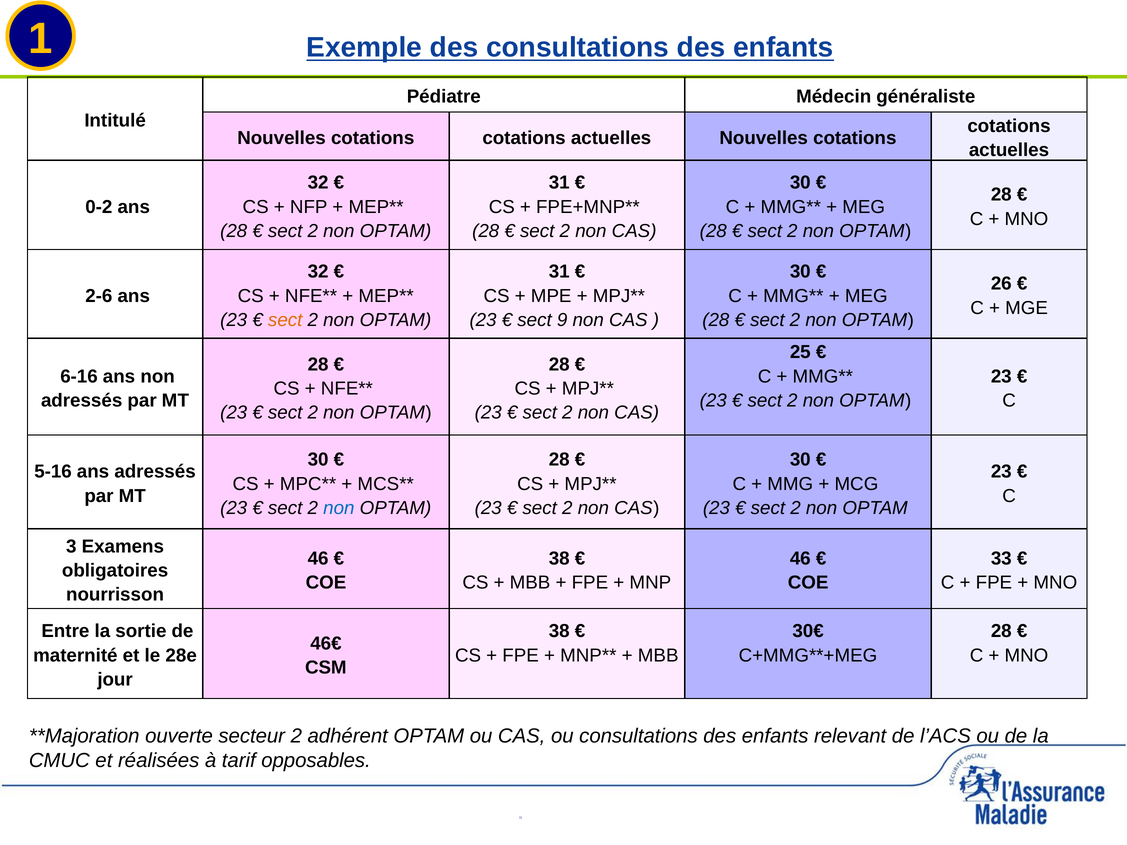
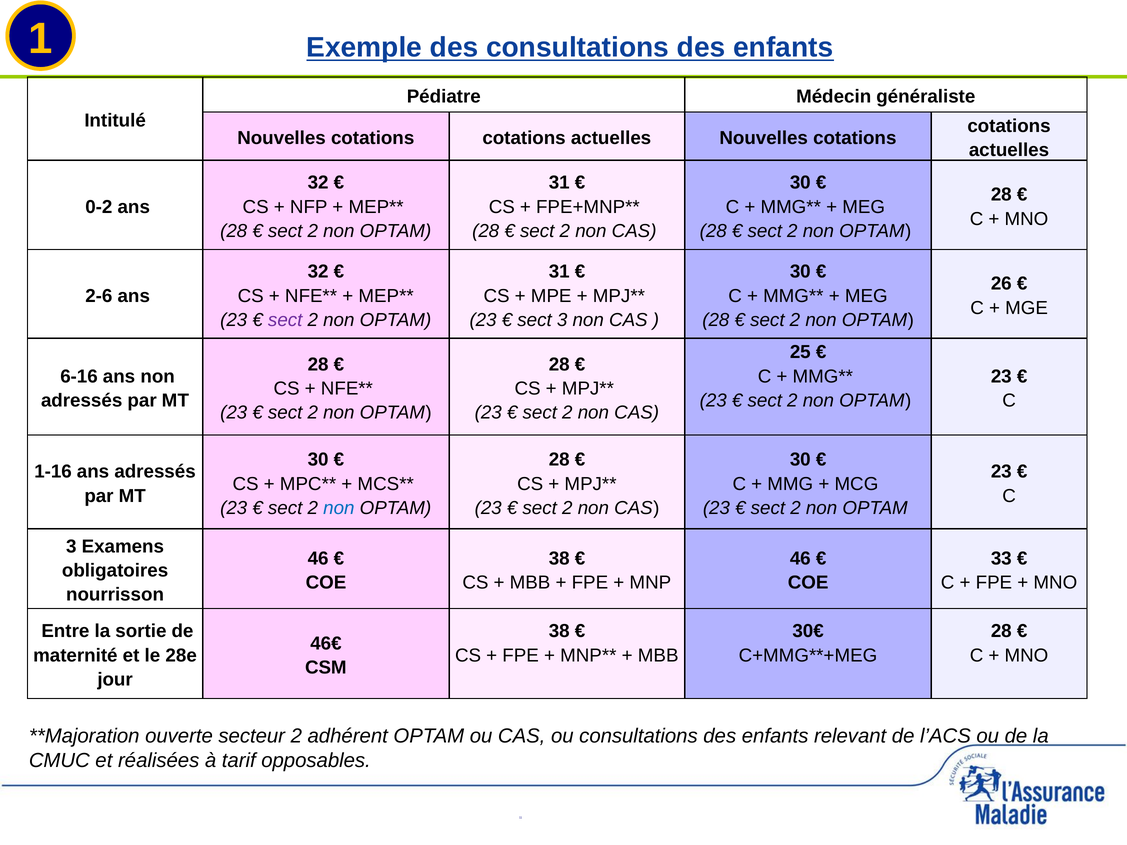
sect colour: orange -> purple (285, 320)
sect 9: 9 -> 3 (562, 320)
5-16: 5-16 -> 1-16 (53, 472)
